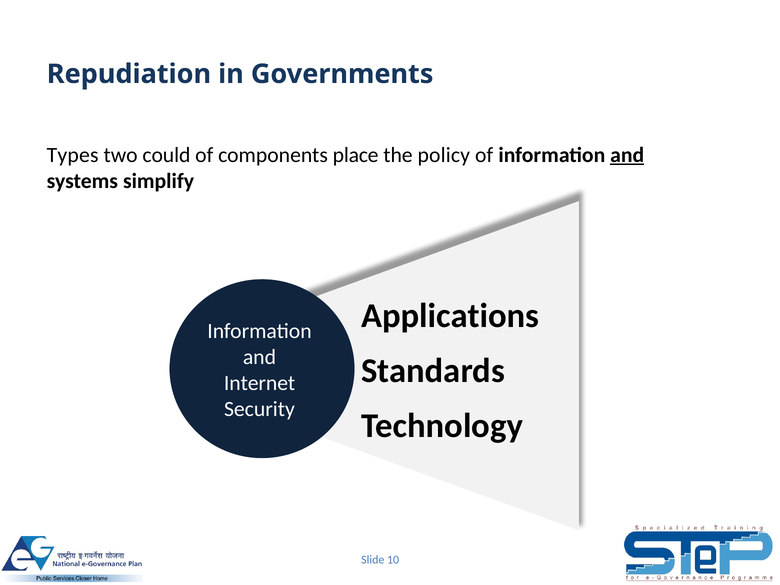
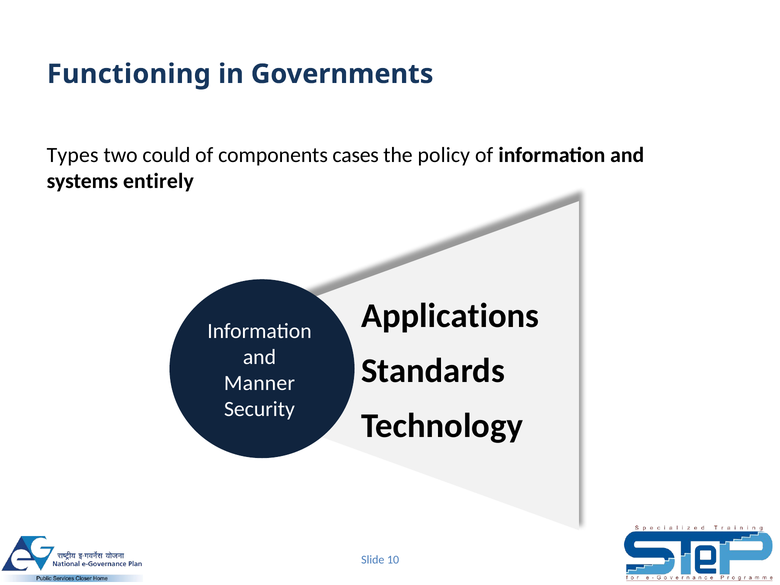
Repudiation: Repudiation -> Functioning (129, 74)
place: place -> cases (356, 155)
and underline: present -> none (627, 155)
simplify: simplify -> entirely (158, 181)
Internet: Internet -> Manner (259, 383)
